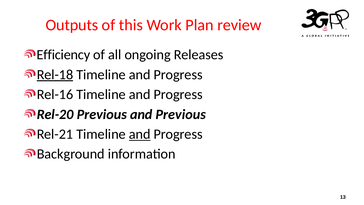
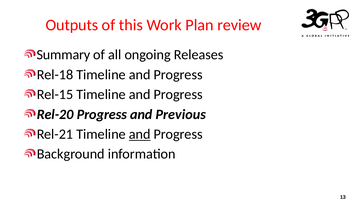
Efficiency: Efficiency -> Summary (63, 55)
Rel-18 underline: present -> none (55, 75)
Rel-16: Rel-16 -> Rel-15 (55, 94)
Rel-20 Previous: Previous -> Progress (102, 114)
